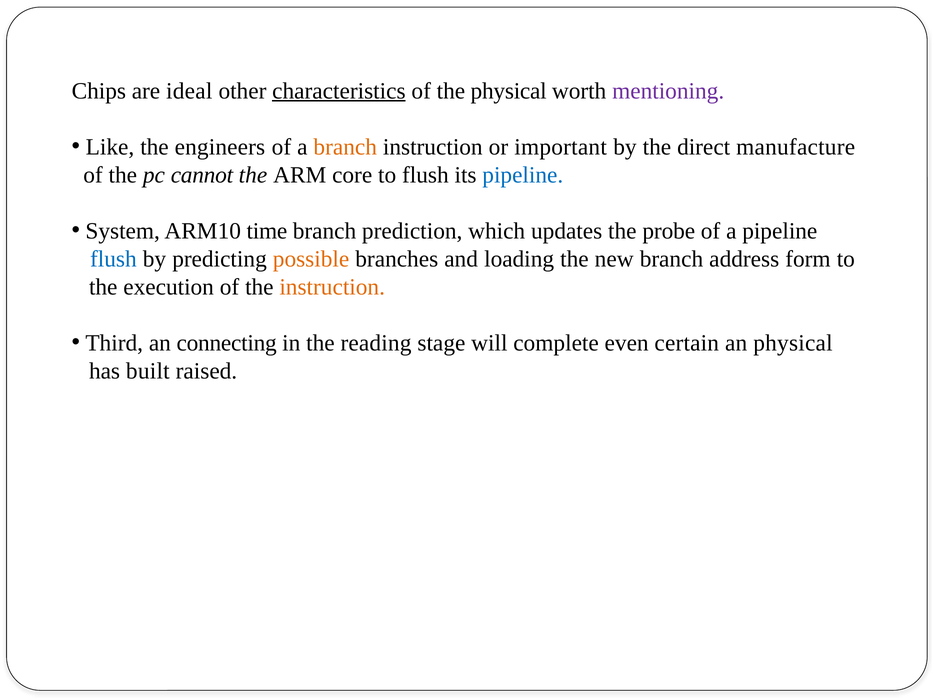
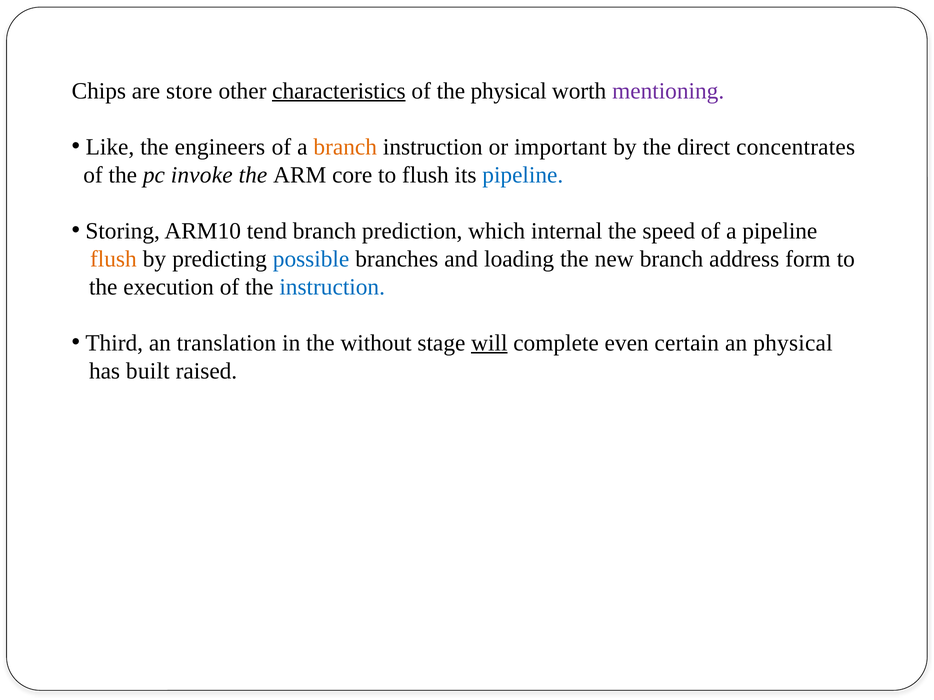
ideal: ideal -> store (189, 91)
manufacture: manufacture -> concentrates (796, 147)
cannot: cannot -> invoke (202, 175)
System: System -> Storing (123, 231)
time: time -> tend (267, 231)
updates: updates -> internal (567, 231)
probe: probe -> speed (669, 231)
flush colour: blue -> orange (113, 259)
possible colour: orange -> blue (311, 259)
instruction colour: orange -> blue (332, 287)
connecting: connecting -> translation (226, 343)
reading: reading -> without (376, 343)
will underline: none -> present (489, 343)
